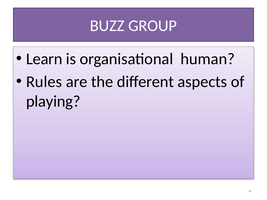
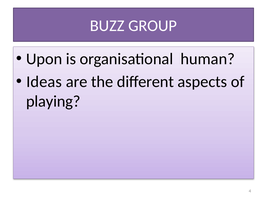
Learn: Learn -> Upon (44, 59)
Rules: Rules -> Ideas (44, 82)
